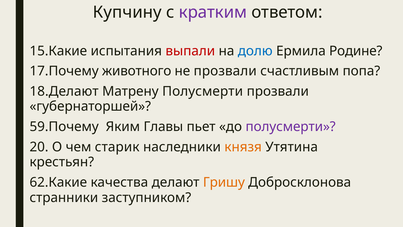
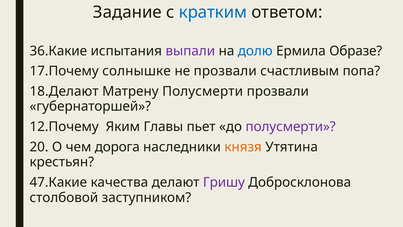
Купчину: Купчину -> Задание (127, 12)
кратким colour: purple -> blue (213, 12)
15.Какие: 15.Какие -> 36.Какие (58, 51)
выпали colour: red -> purple (190, 51)
Родине: Родине -> Образе (356, 51)
животного: животного -> солнышке (137, 71)
59.Почему: 59.Почему -> 12.Почему (64, 127)
старик: старик -> дорога (117, 147)
62.Какие: 62.Какие -> 47.Какие (58, 182)
Гришу colour: orange -> purple (224, 182)
странники: странники -> столбовой (64, 197)
